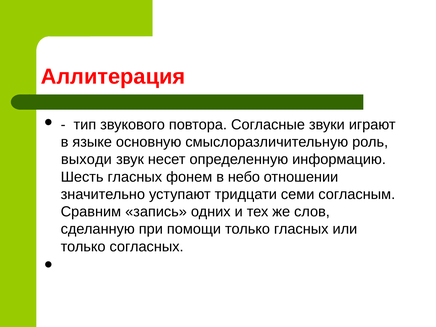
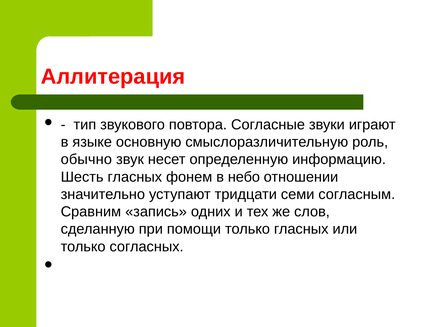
выходи: выходи -> обычно (86, 159)
